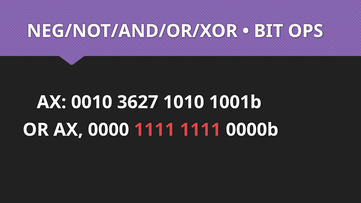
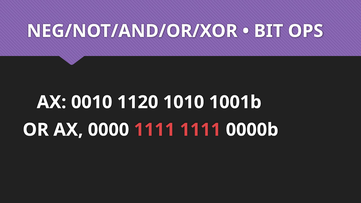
3627: 3627 -> 1120 (138, 102)
